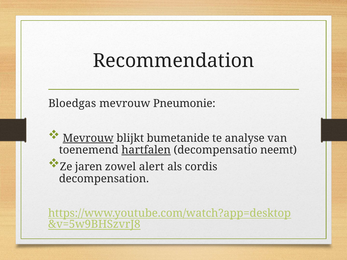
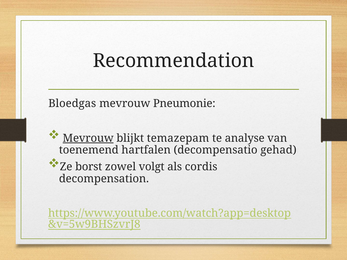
bumetanide: bumetanide -> temazepam (178, 138)
hartfalen underline: present -> none (146, 150)
neemt: neemt -> gehad (278, 150)
jaren: jaren -> borst (89, 167)
alert: alert -> volgt (152, 167)
